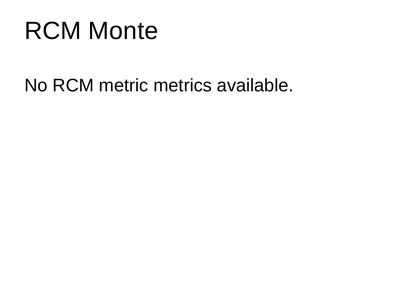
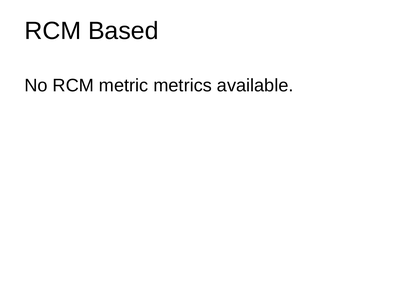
Monte: Monte -> Based (123, 31)
